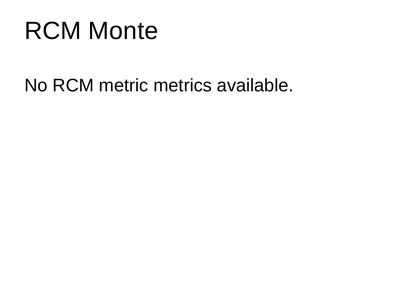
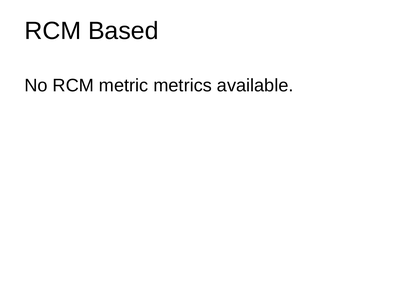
Monte: Monte -> Based (123, 31)
